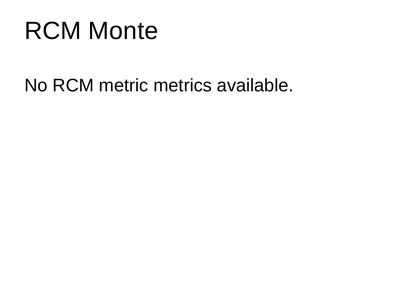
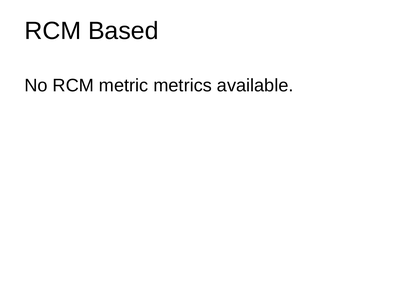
Monte: Monte -> Based (123, 31)
